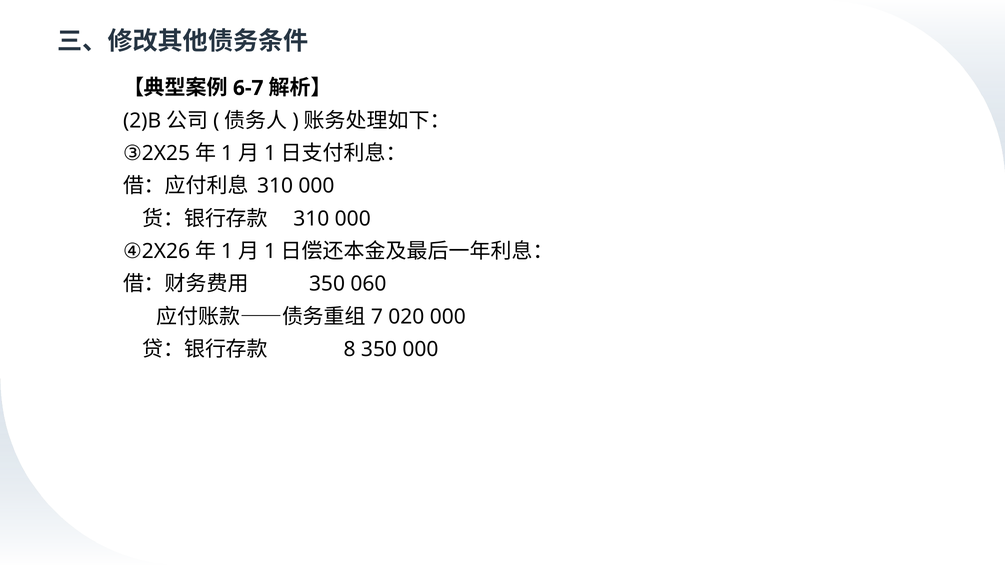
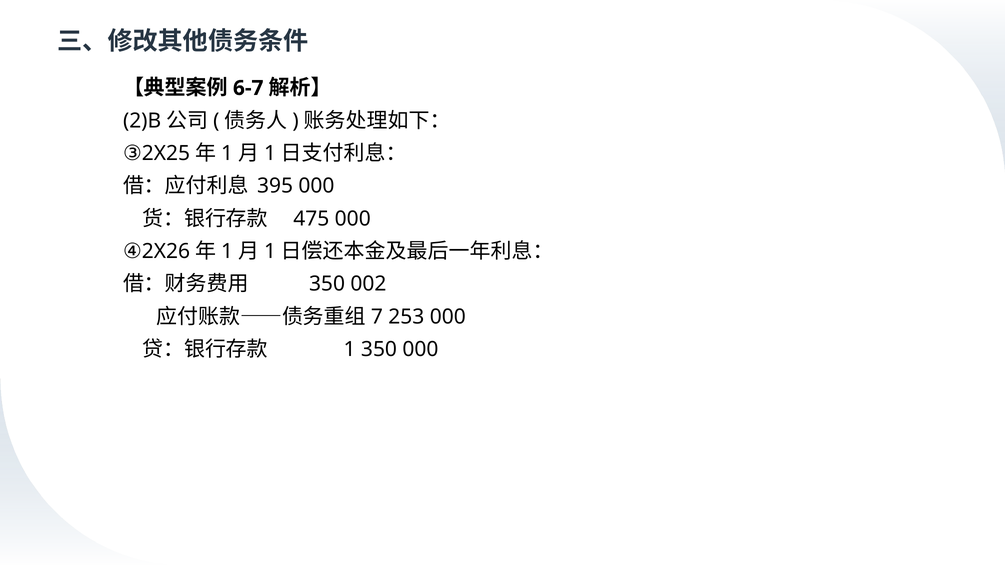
310: 310 -> 395 (275, 186)
310: 310 -> 475 (311, 219)
060: 060 -> 002 (368, 284)
020: 020 -> 253 (406, 317)
8: 8 -> 1 (350, 350)
